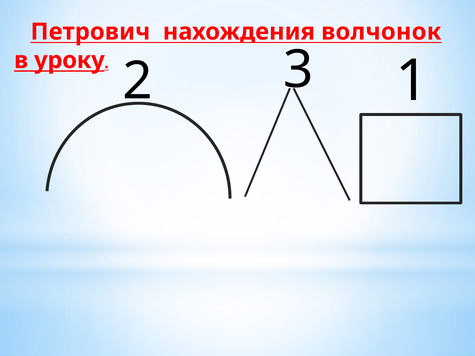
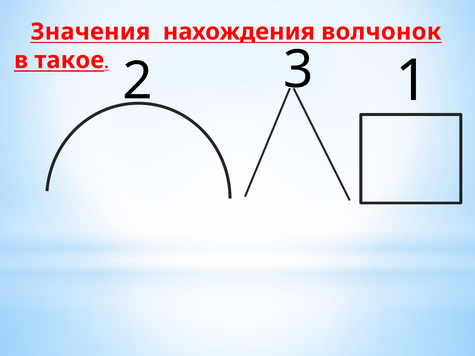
Петрович: Петрович -> Значения (90, 32)
уроку: уроку -> такое (69, 60)
